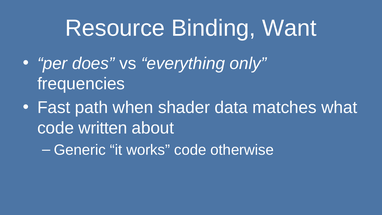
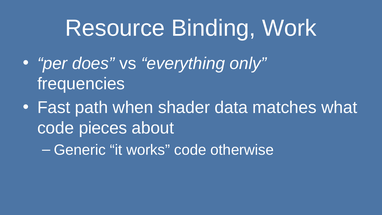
Want: Want -> Work (289, 28)
written: written -> pieces (103, 128)
